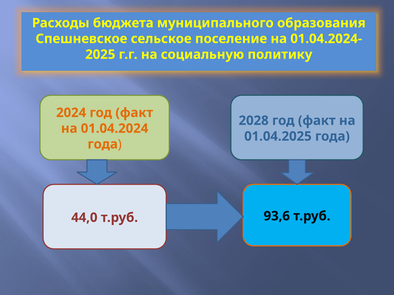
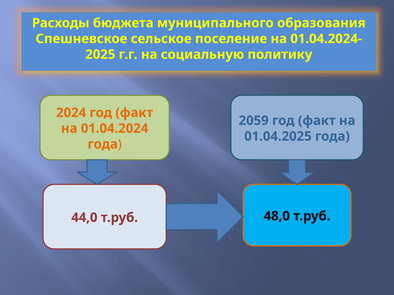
2028: 2028 -> 2059 (254, 121)
93,6: 93,6 -> 48,0 (277, 216)
